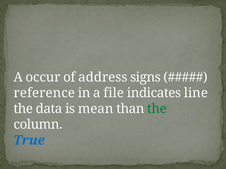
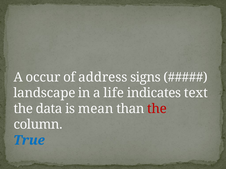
reference: reference -> landscape (44, 93)
file: file -> life (114, 93)
line: line -> text (196, 93)
the colour: green -> red (157, 109)
